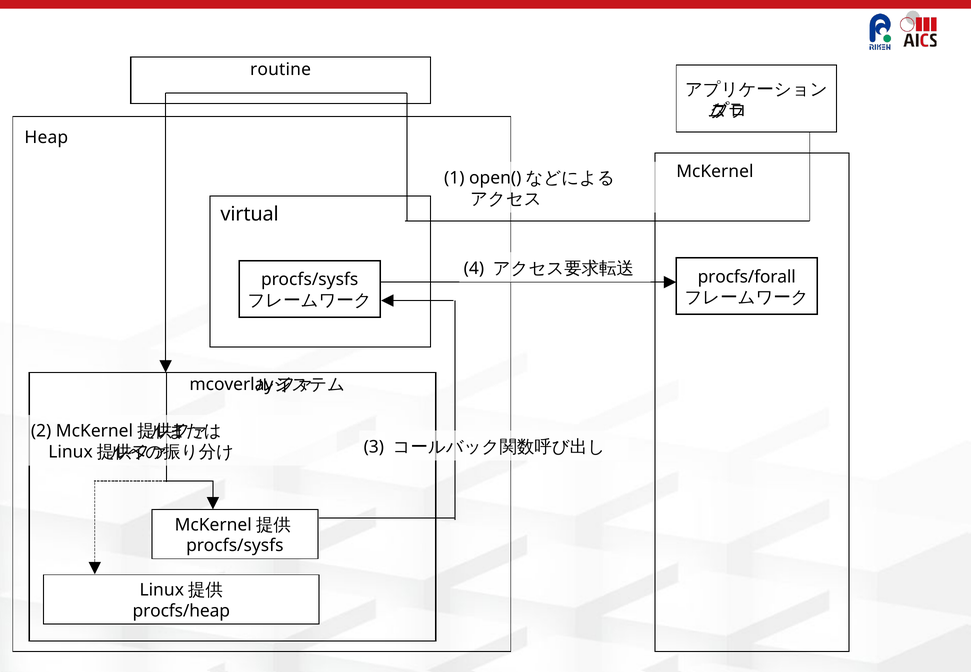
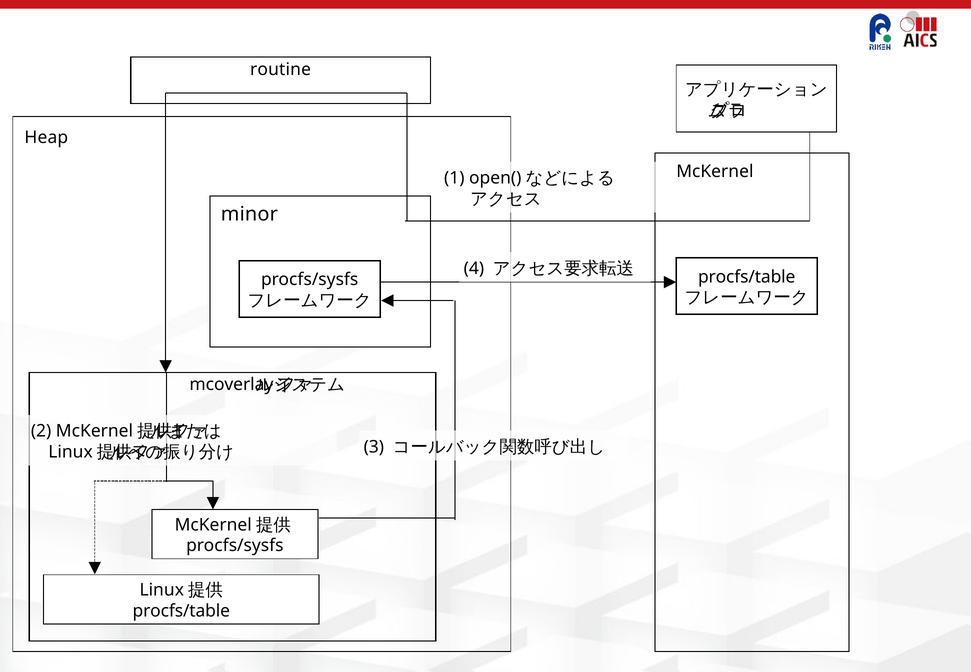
virtual: virtual -> minor (249, 214)
procfs/forall: procfs/forall -> procfs/table (747, 277)
procfs/heap: procfs/heap -> procfs/table (181, 611)
